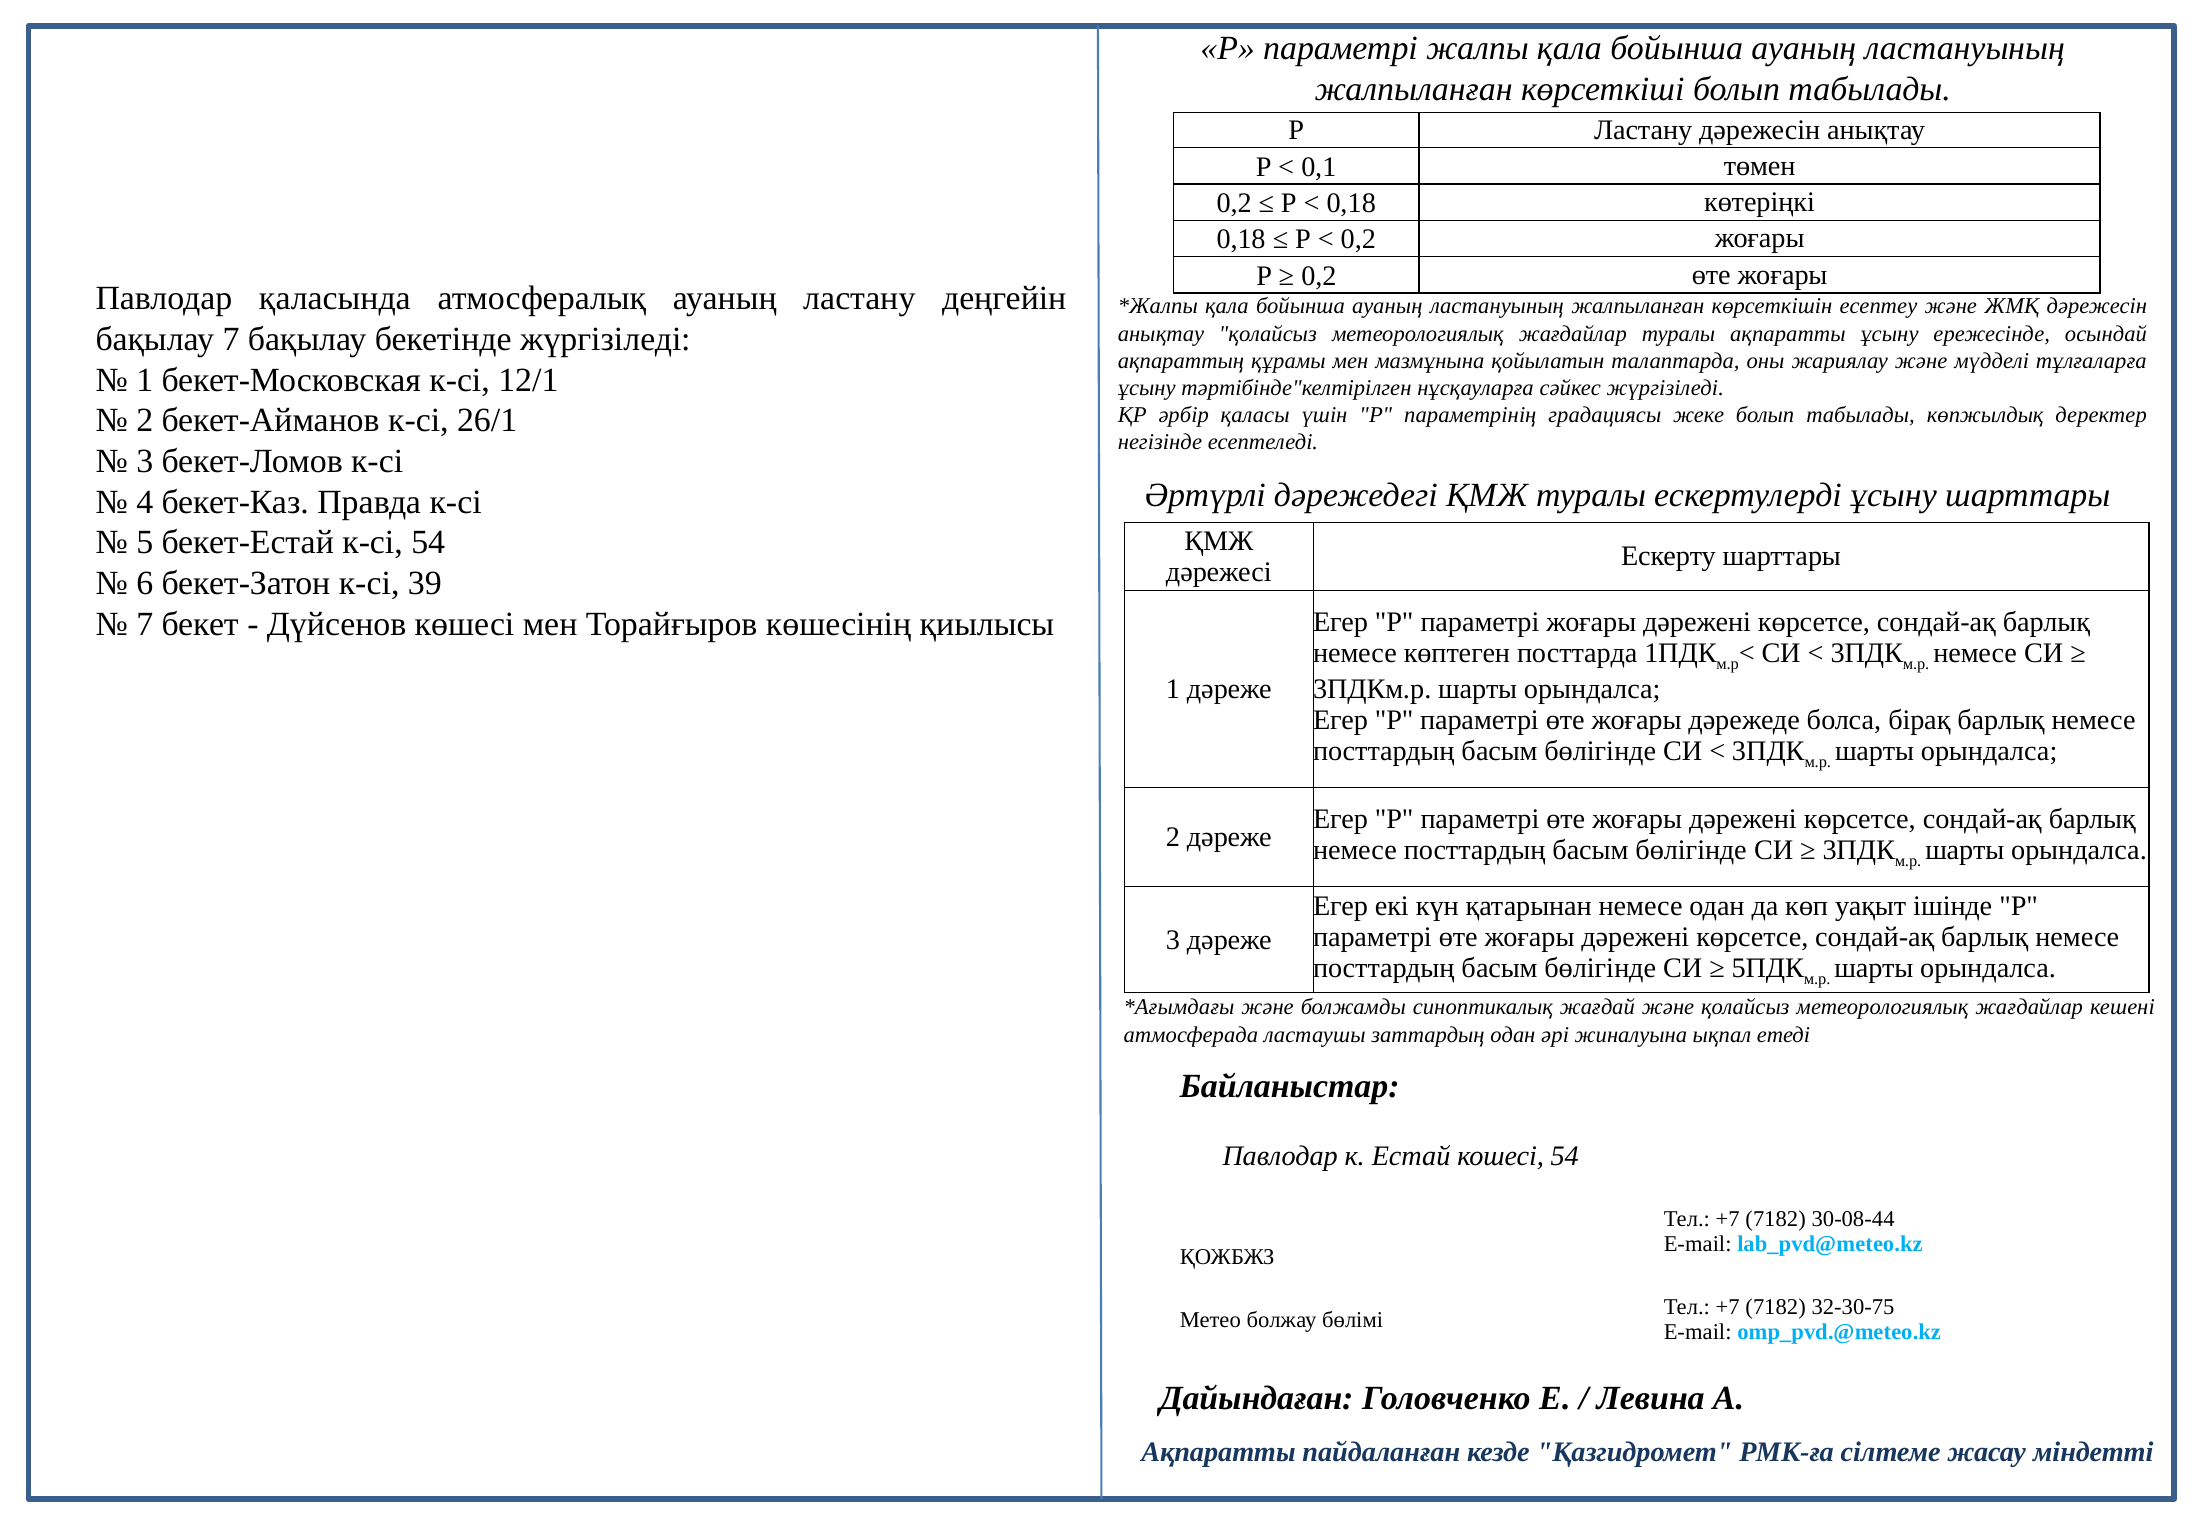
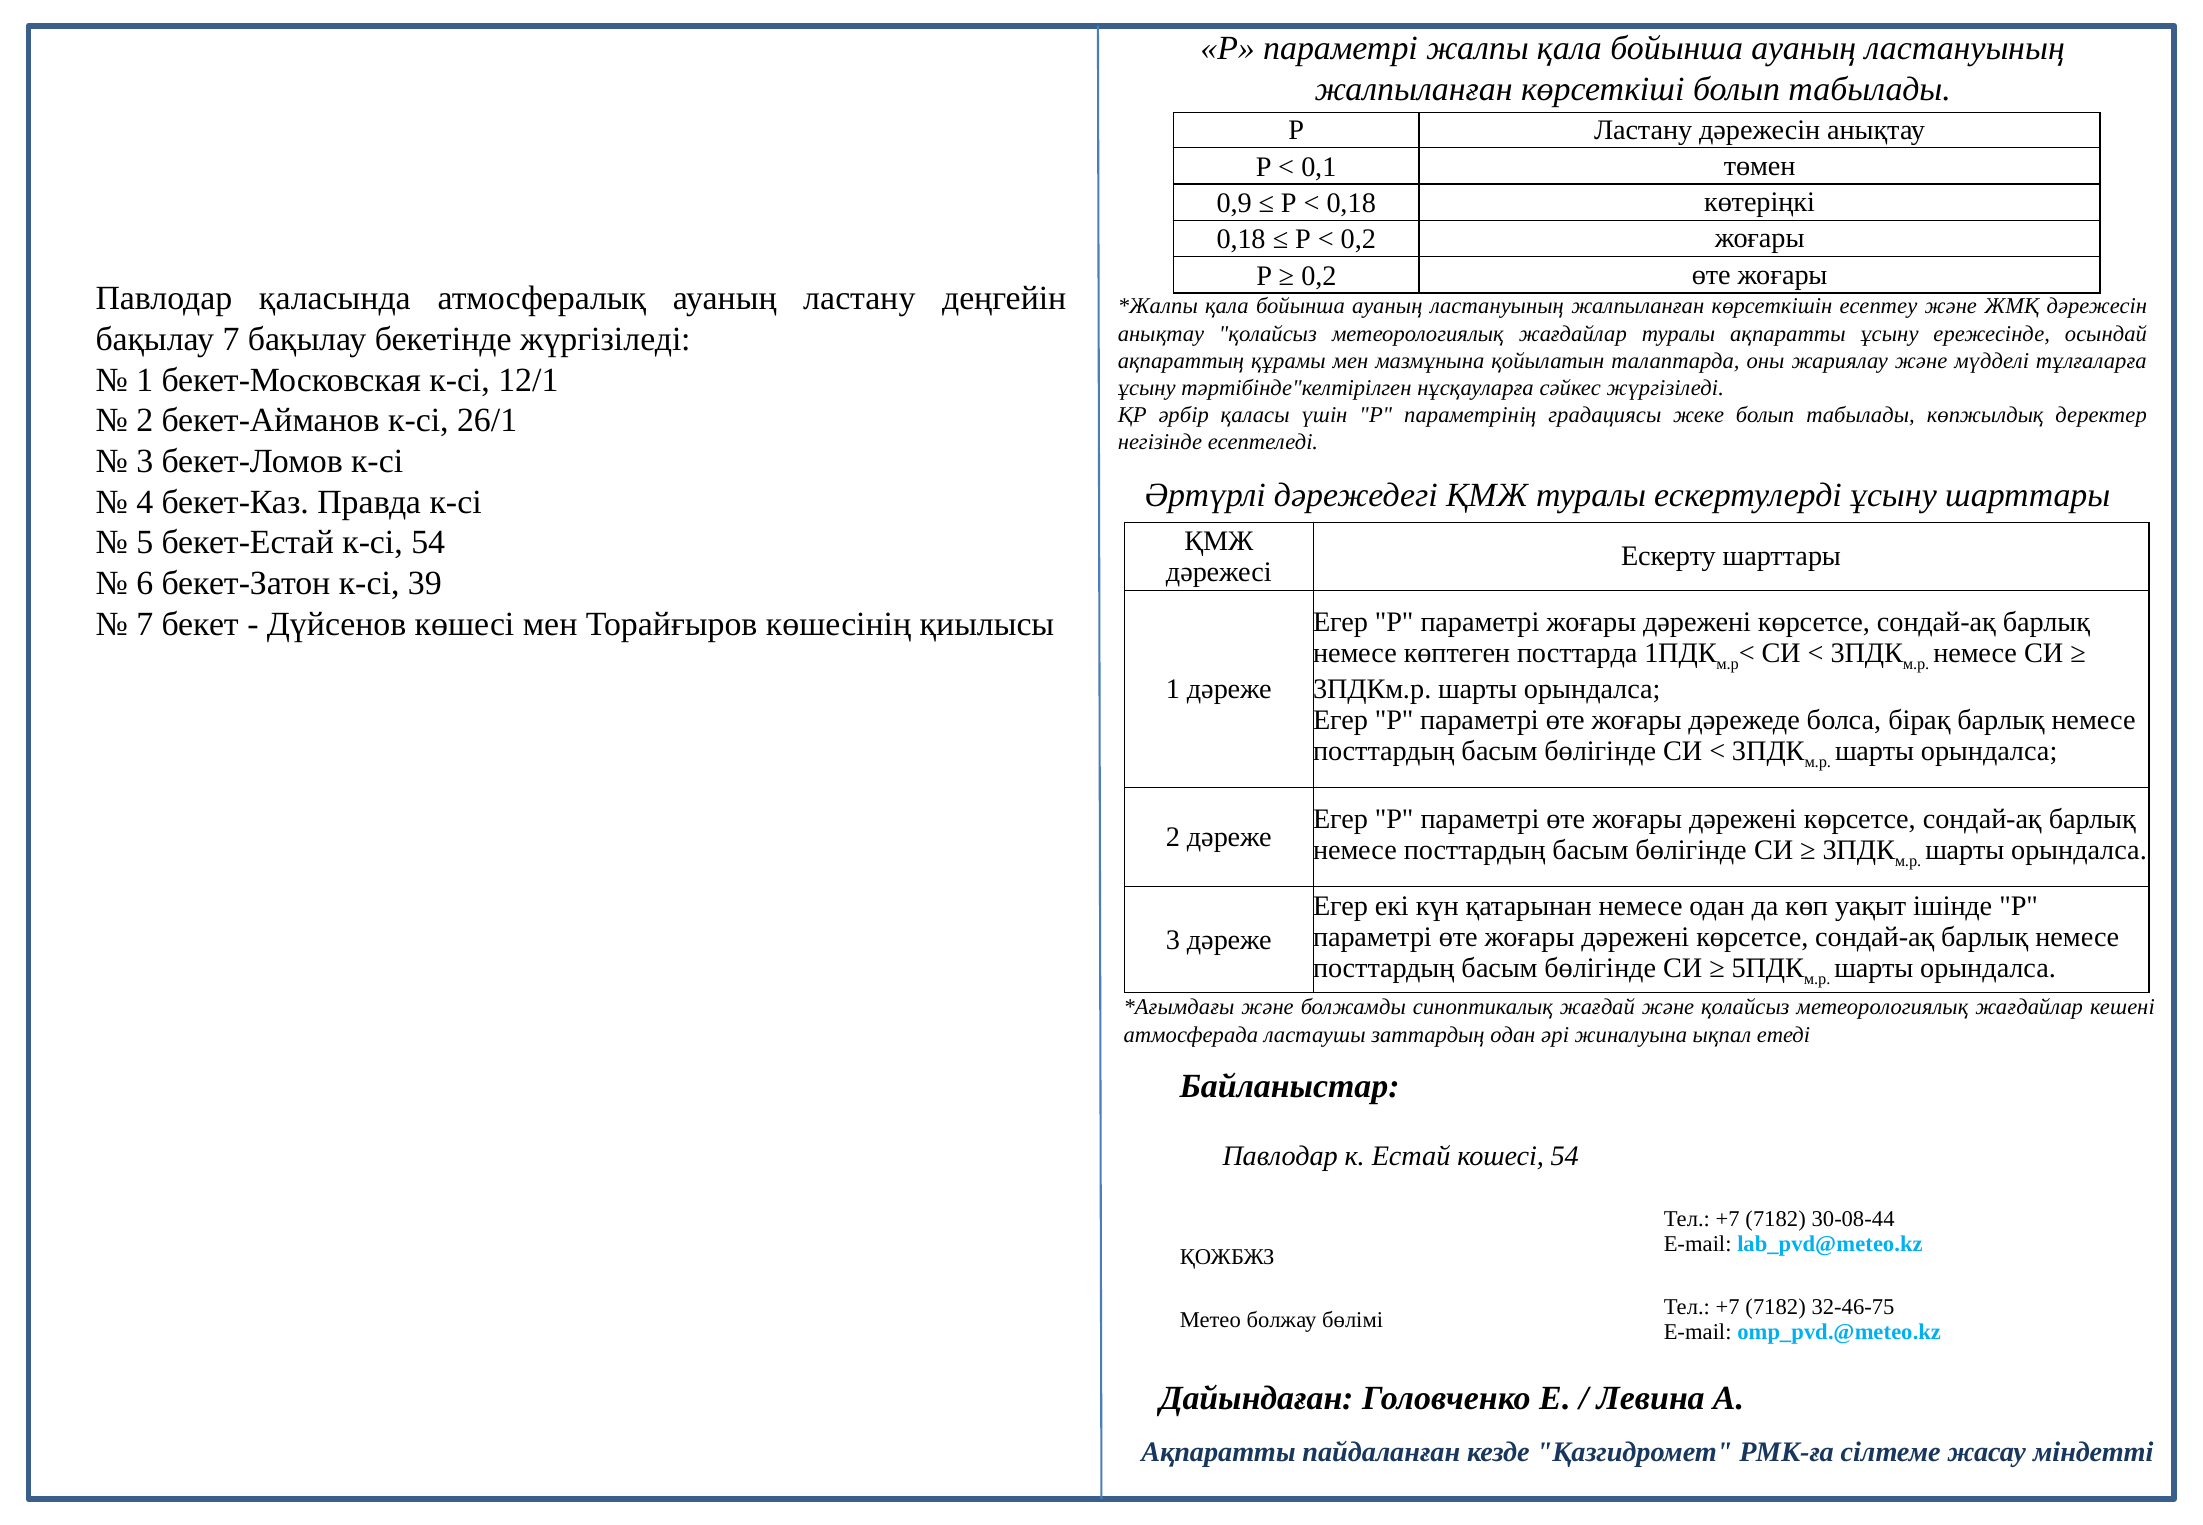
0,2: 0,2 -> 0,9 (1234, 203)
32-30-75: 32-30-75 -> 32-46-75 (1853, 1307)
